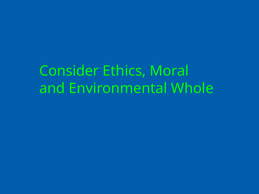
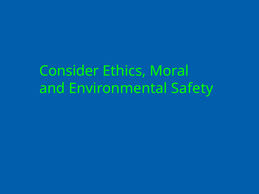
Whole: Whole -> Safety (192, 88)
